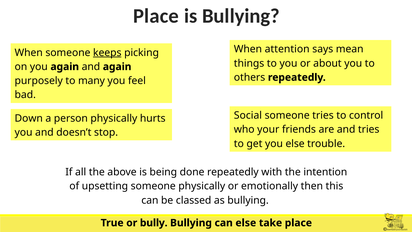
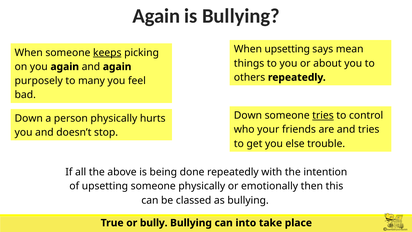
Place: Place -> Again (156, 16)
When attention: attention -> upsetting (287, 49)
Social: Social -> Down (248, 115)
tries underline: none -> present (323, 115)
can else: else -> into (246, 223)
